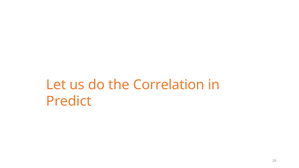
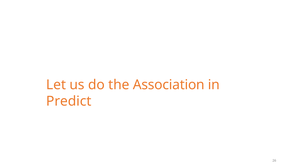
Correlation: Correlation -> Association (169, 85)
